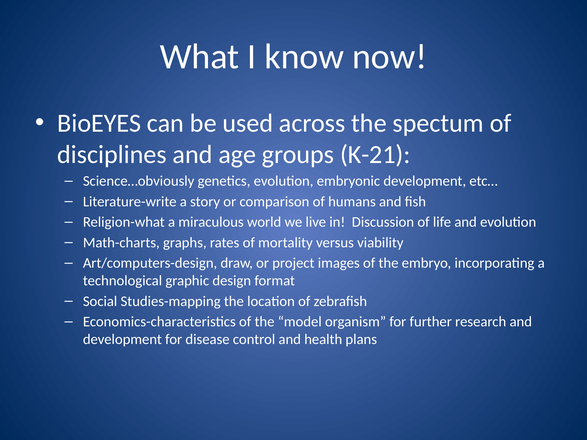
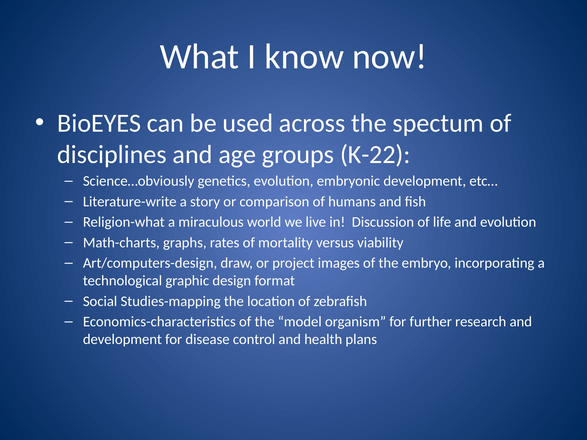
K-21: K-21 -> K-22 (375, 155)
